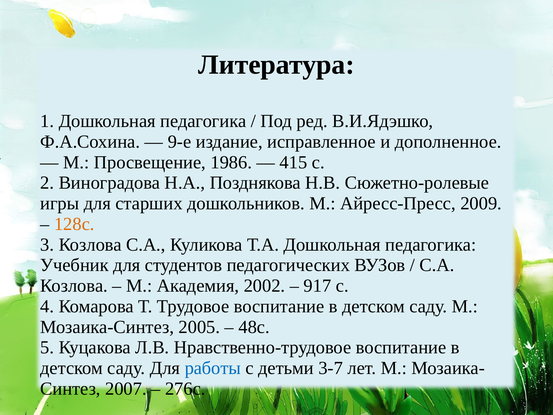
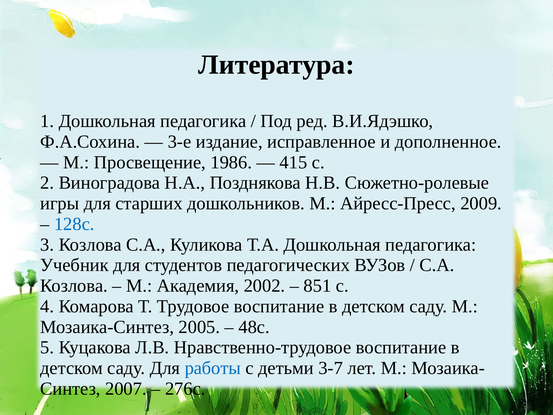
9-е: 9-е -> 3-е (179, 142)
128с colour: orange -> blue (74, 224)
917: 917 -> 851 (317, 286)
